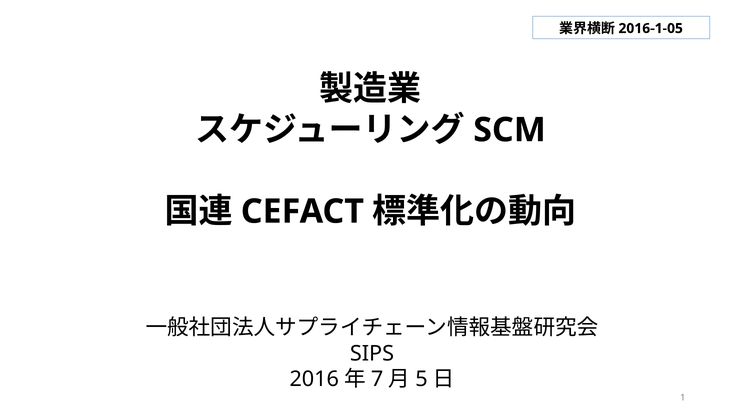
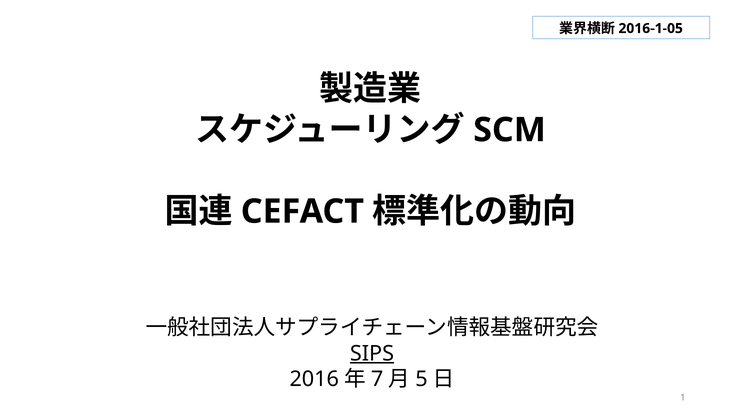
SIPS underline: none -> present (372, 354)
